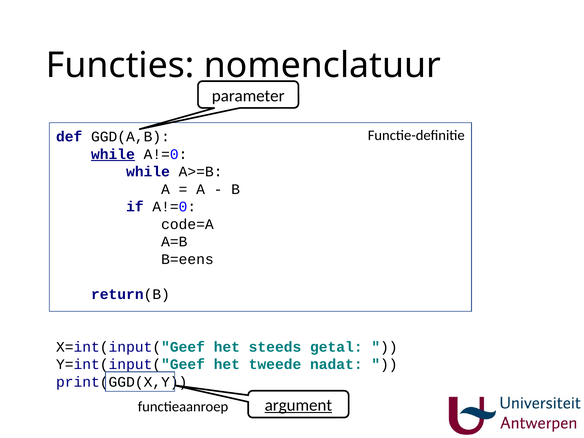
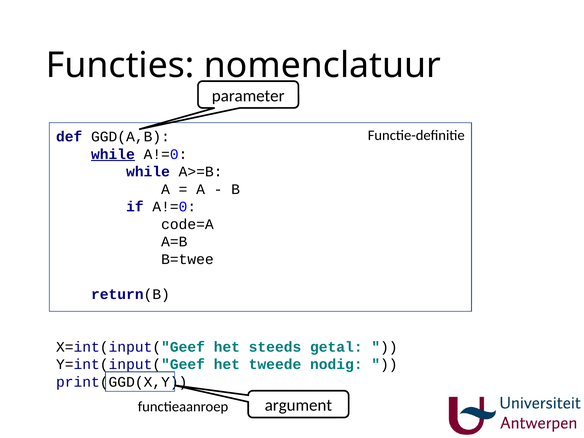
B=eens: B=eens -> B=twee (187, 259)
nadat: nadat -> nodig (336, 364)
argument underline: present -> none (298, 405)
